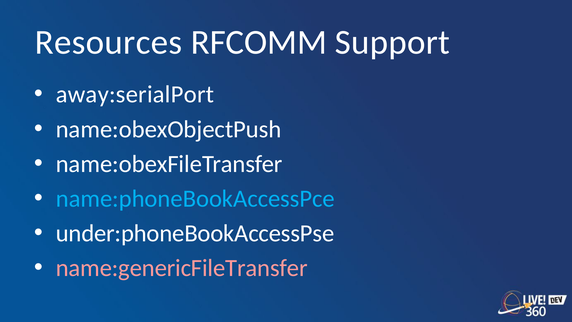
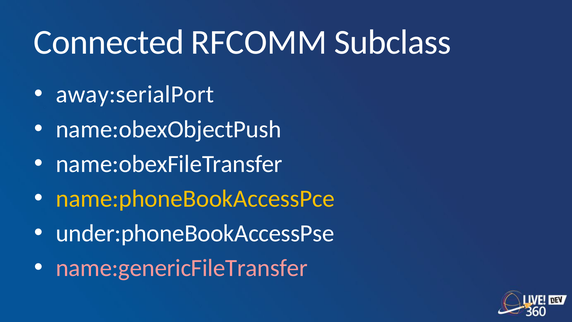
Resources: Resources -> Connected (109, 42)
Support: Support -> Subclass (393, 42)
name:phoneBookAccessPce colour: light blue -> yellow (195, 198)
